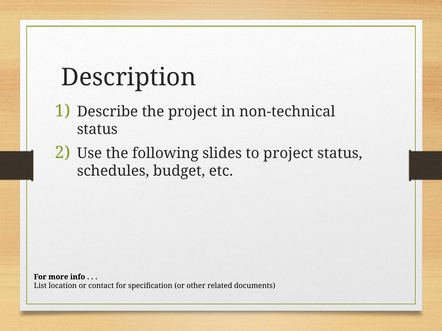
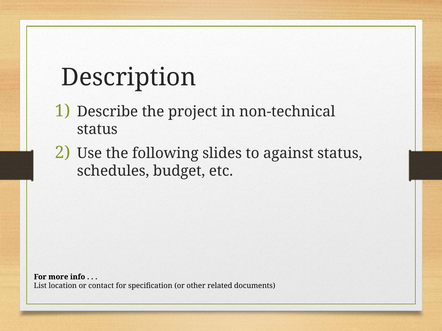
to project: project -> against (288, 154)
